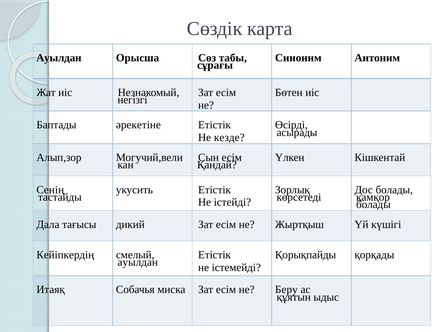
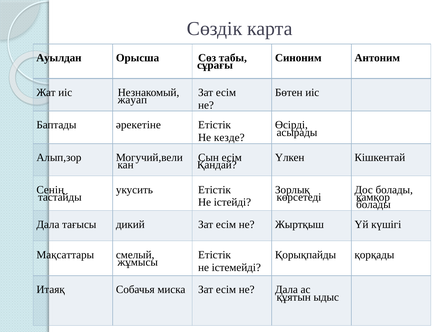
негізгі: негізгі -> жауап (132, 100)
Кейіпкердің: Кейіпкердің -> Мақсаттары (65, 255)
ауылдан: ауылдан -> жұмысы (138, 262)
не Беру: Беру -> Дала (286, 290)
